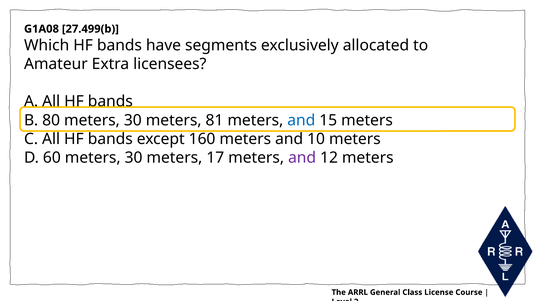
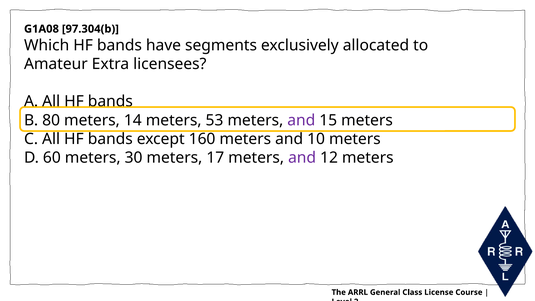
27.499(b: 27.499(b -> 97.304(b (90, 29)
80 meters 30: 30 -> 14 (133, 120)
81: 81 -> 53 (214, 120)
and colour: blue -> purple (301, 120)
